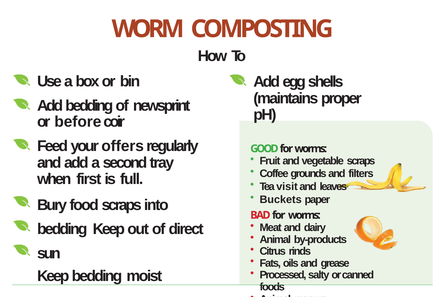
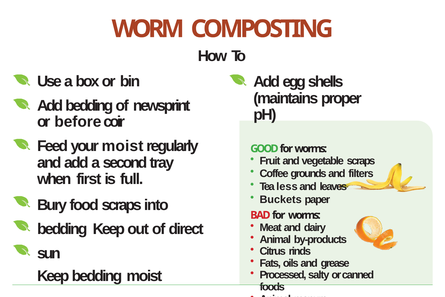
your offers: offers -> moist (123, 146)
visit: visit -> less (287, 186)
